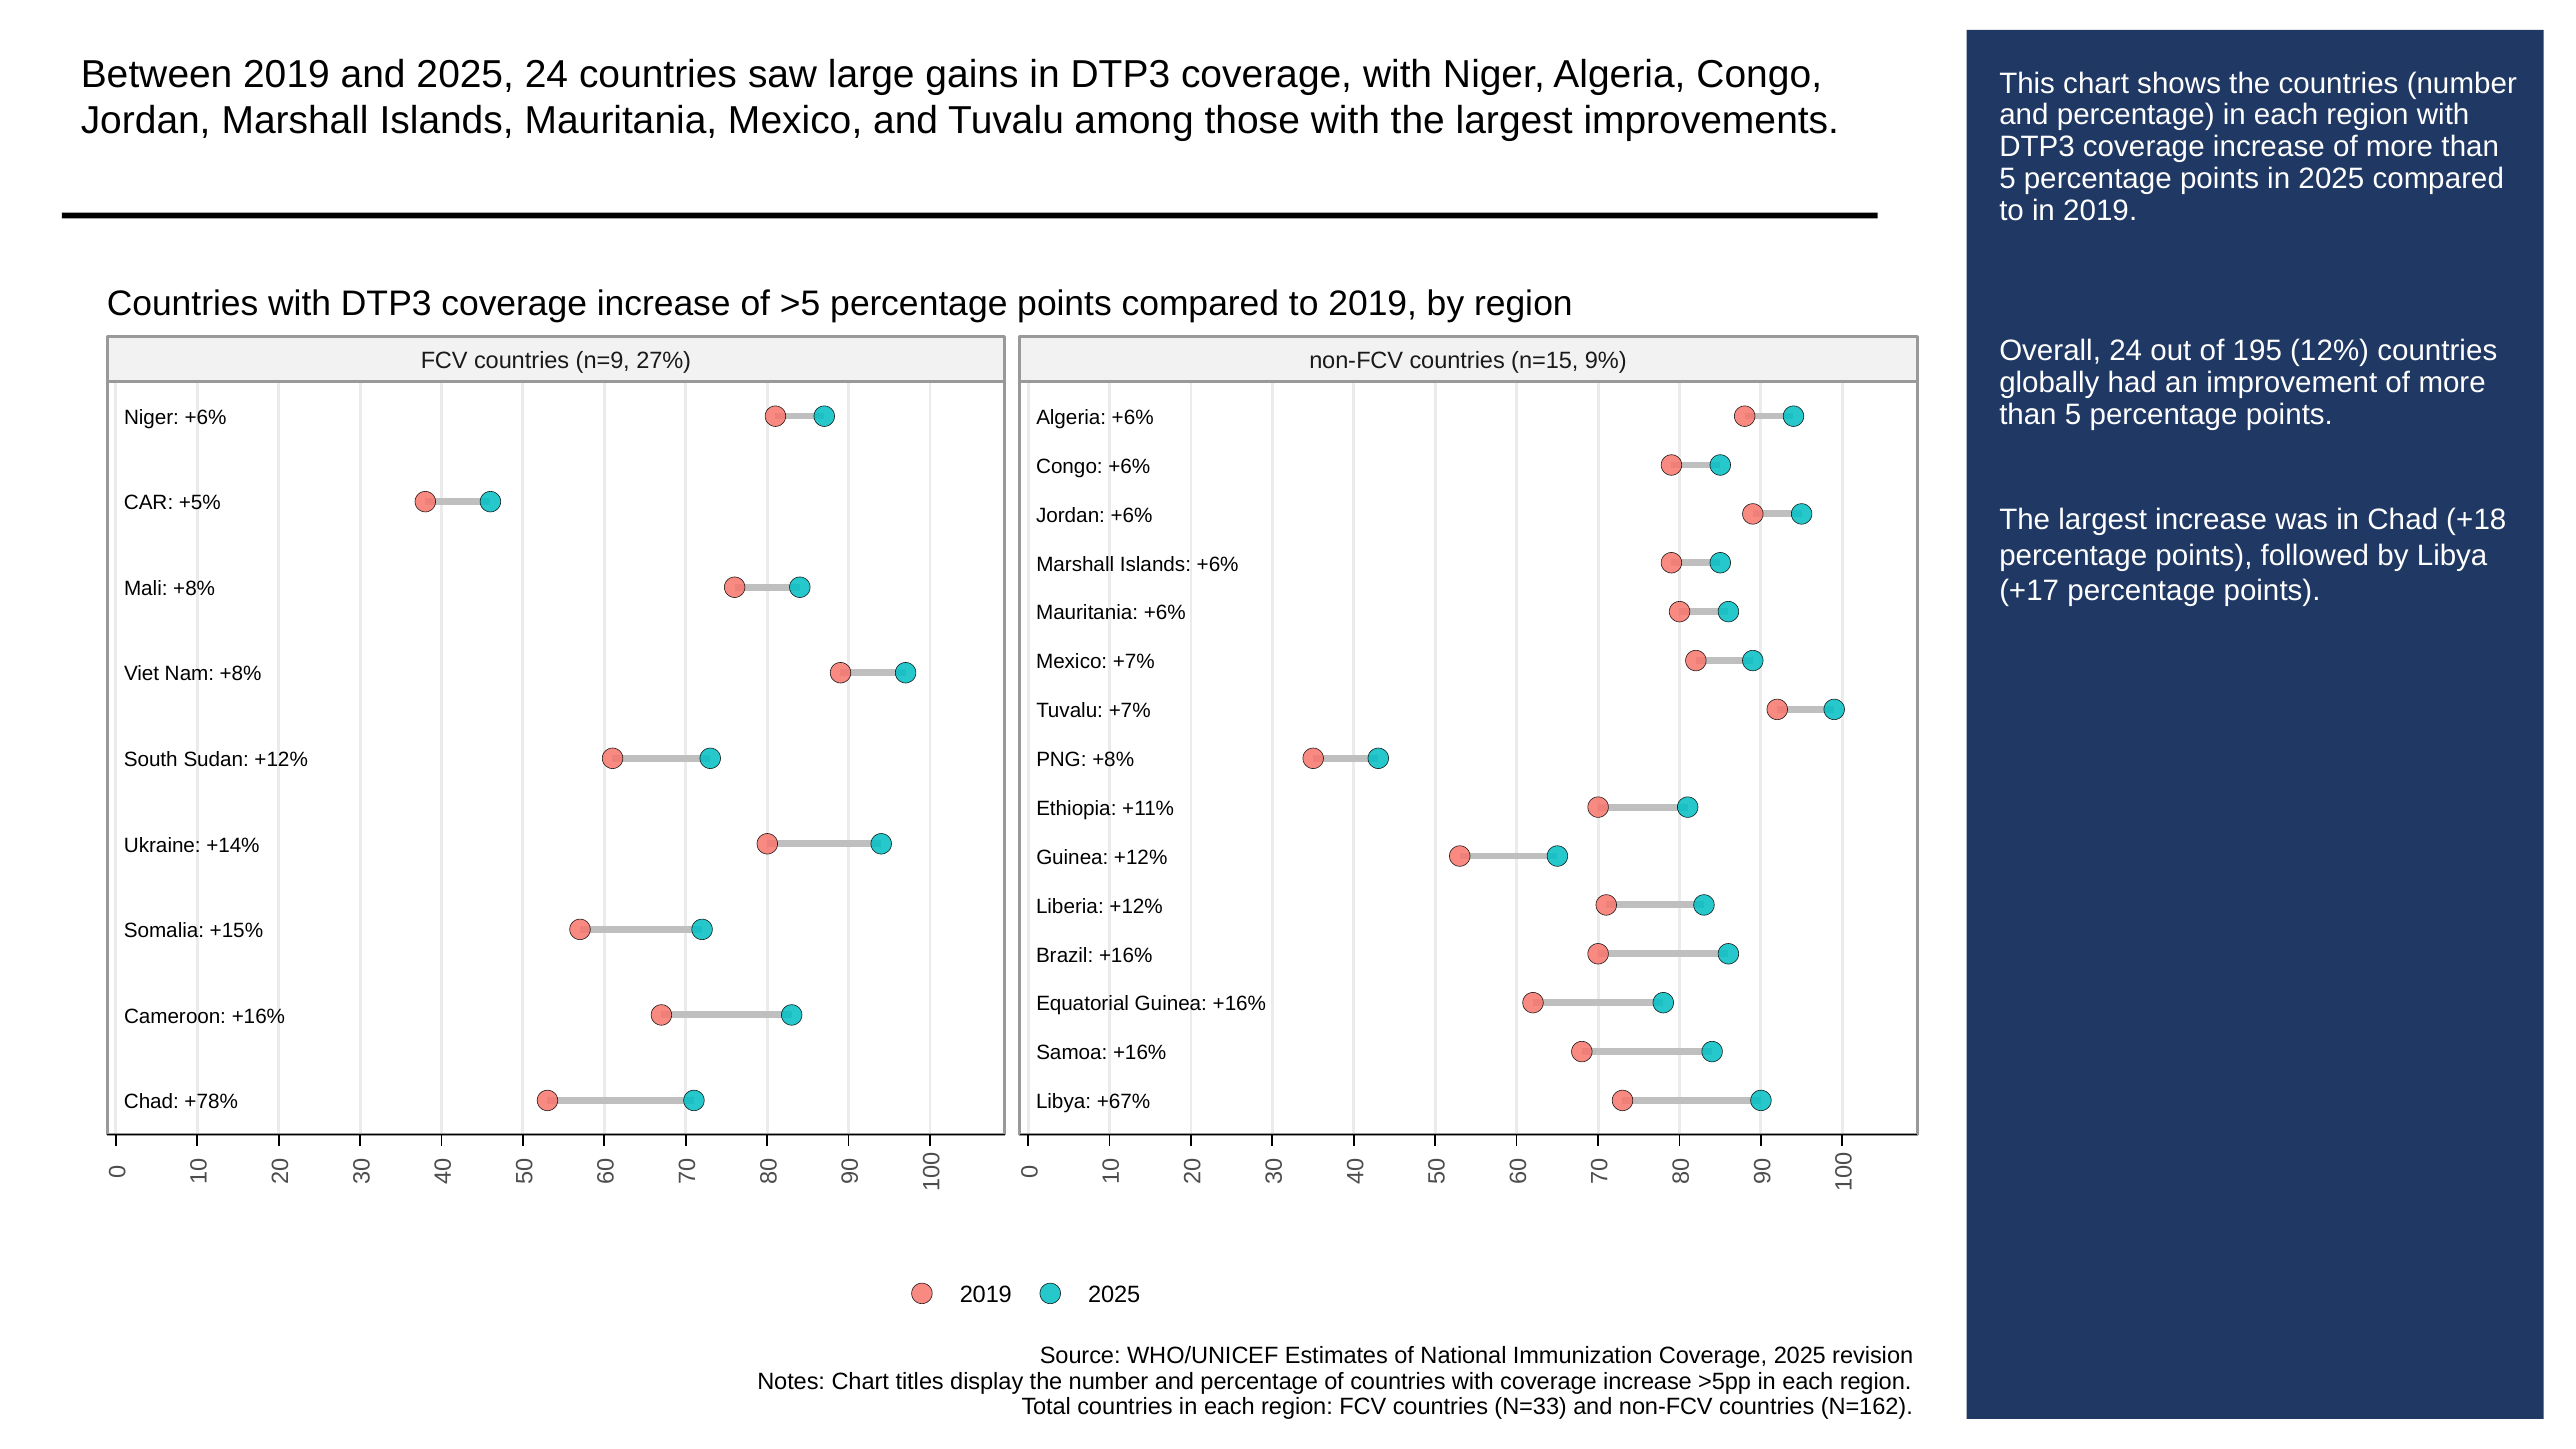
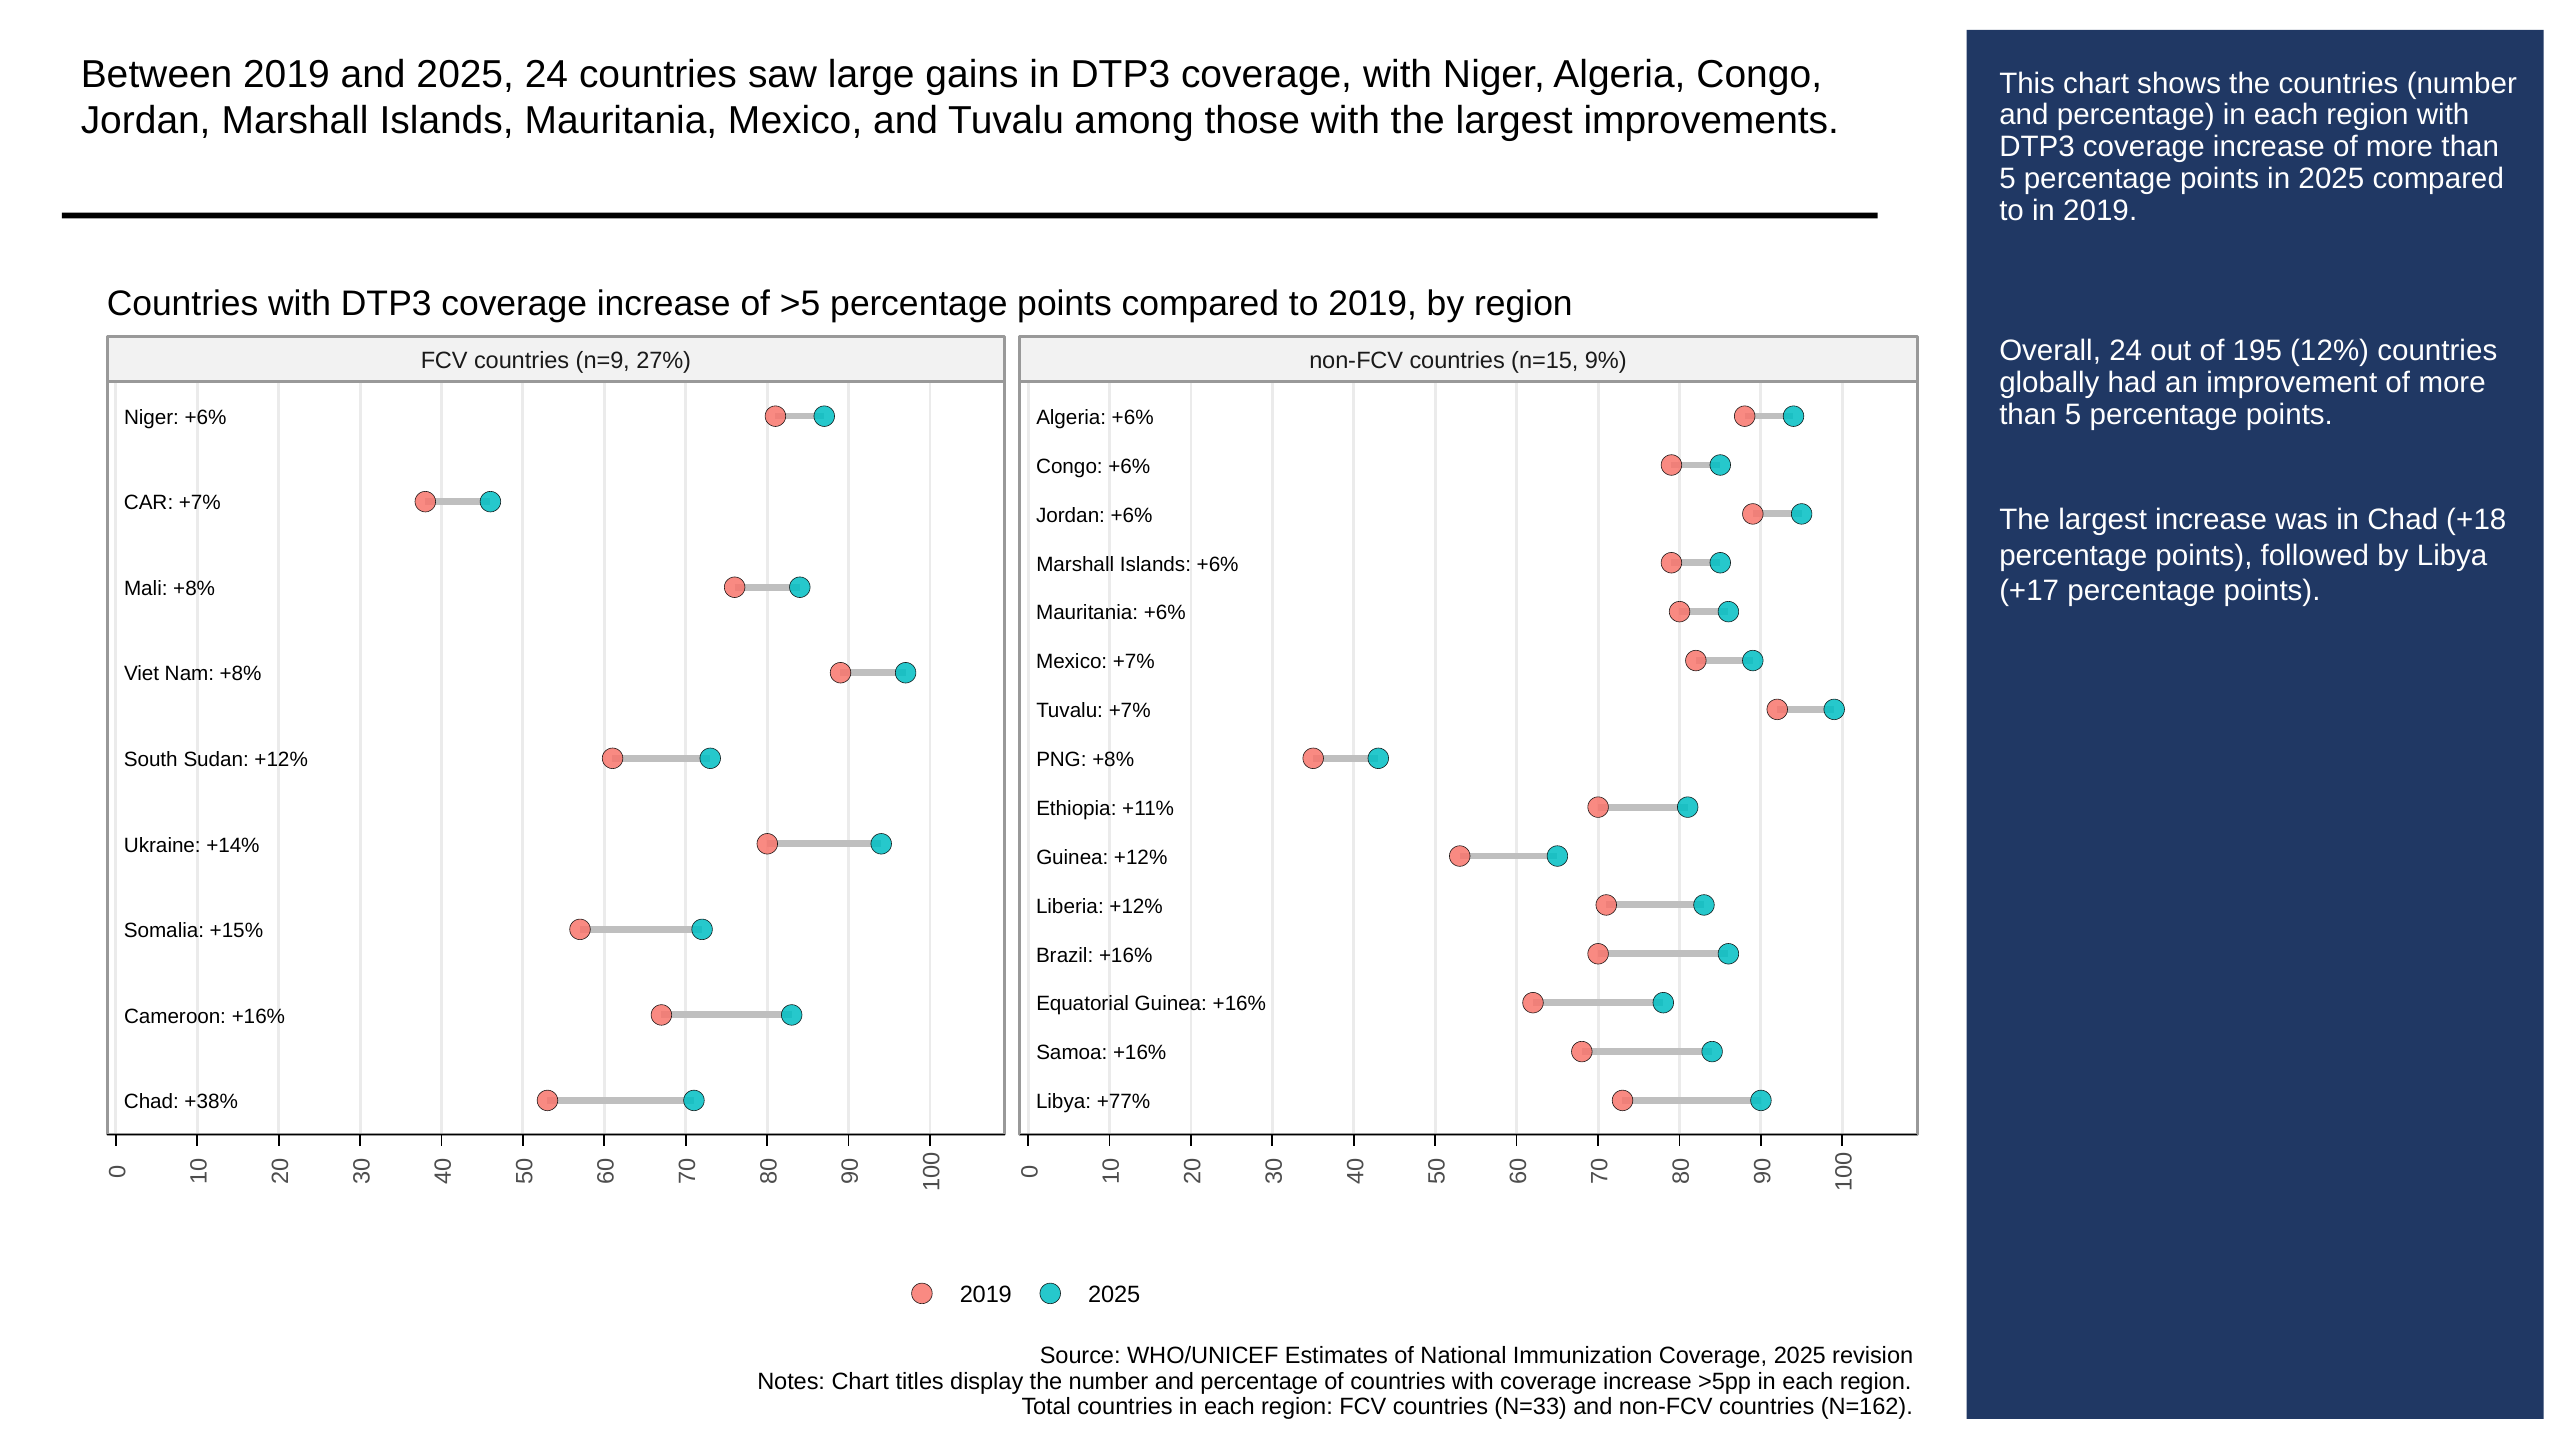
CAR +5%: +5% -> +7% (200, 503)
+78%: +78% -> +38% (211, 1102)
+67%: +67% -> +77% (1123, 1102)
